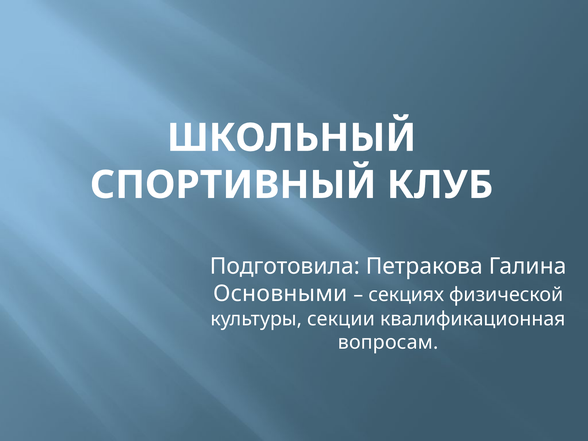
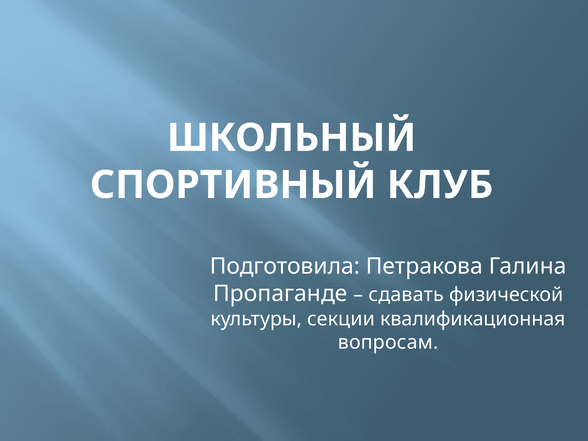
Основными: Основными -> Пропаганде (280, 294)
секциях: секциях -> сдавать (406, 295)
